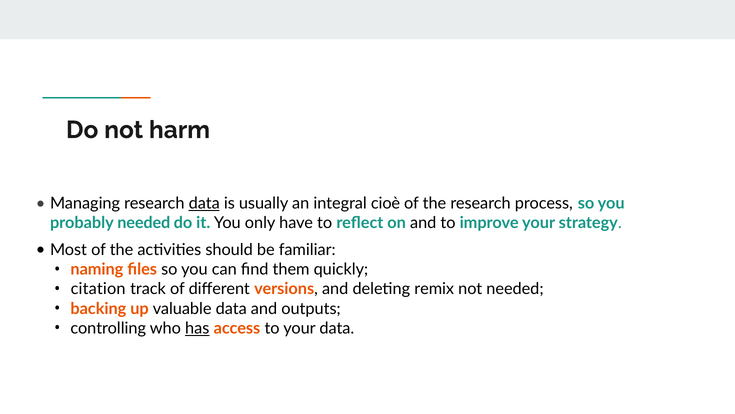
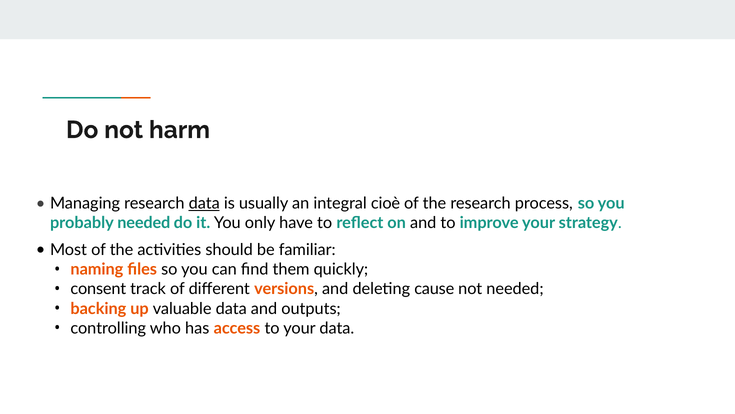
citation: citation -> consent (98, 289)
remix: remix -> cause (434, 289)
has underline: present -> none (197, 328)
